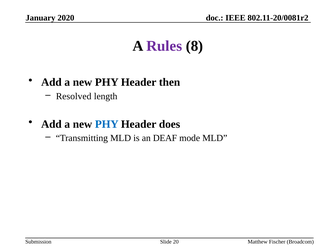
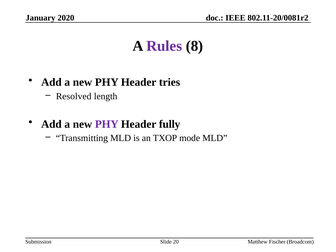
then: then -> tries (170, 82)
PHY colour: blue -> purple (107, 124)
does: does -> fully (170, 124)
DEAF: DEAF -> TXOP (165, 138)
